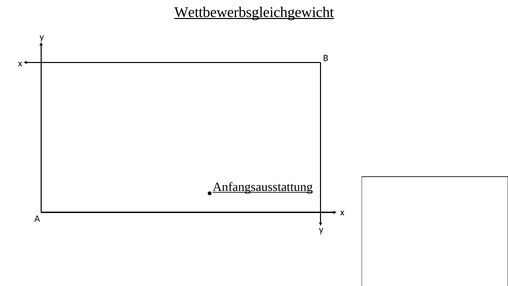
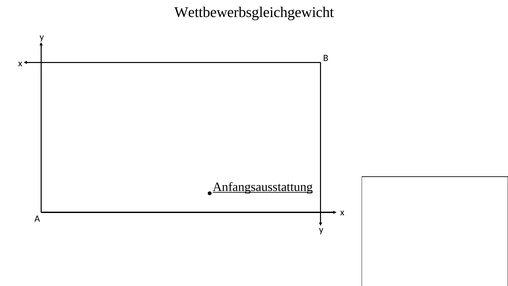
Wettbewerbsgleichgewicht underline: present -> none (254, 12)
